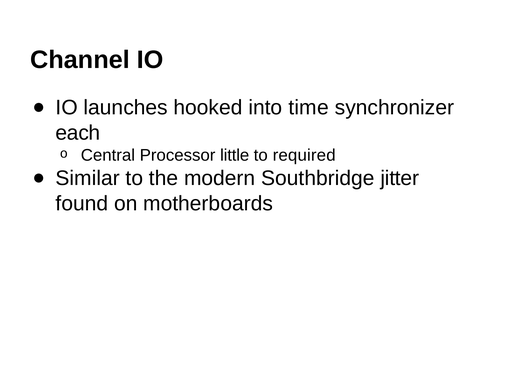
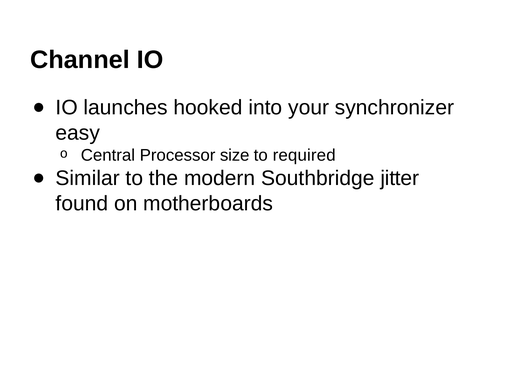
time: time -> your (309, 108)
each: each -> easy (78, 133)
little: little -> size (235, 155)
